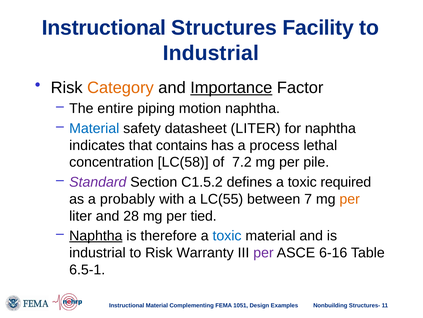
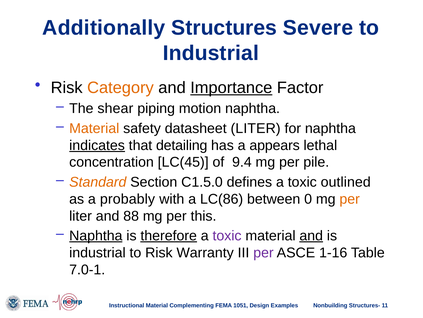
Instructional: Instructional -> Additionally (104, 28)
Facility: Facility -> Severe (318, 28)
entire: entire -> shear (115, 108)
Material colour: blue -> orange (94, 128)
indicates underline: none -> present (97, 145)
contains: contains -> detailing (182, 145)
process: process -> appears (275, 145)
LC(58: LC(58 -> LC(45 (183, 162)
7.2: 7.2 -> 9.4 (242, 162)
Standard colour: purple -> orange (98, 182)
C1.5.2: C1.5.2 -> C1.5.0 (202, 182)
required: required -> outlined (346, 182)
LC(55: LC(55 -> LC(86 (222, 199)
7: 7 -> 0 (308, 199)
28: 28 -> 88 (131, 216)
tied: tied -> this (204, 216)
therefore underline: none -> present (169, 235)
toxic colour: blue -> purple (227, 235)
and underline: none -> present (311, 235)
6-16: 6-16 -> 1-16 (333, 252)
6.5-1: 6.5-1 -> 7.0-1 (87, 269)
